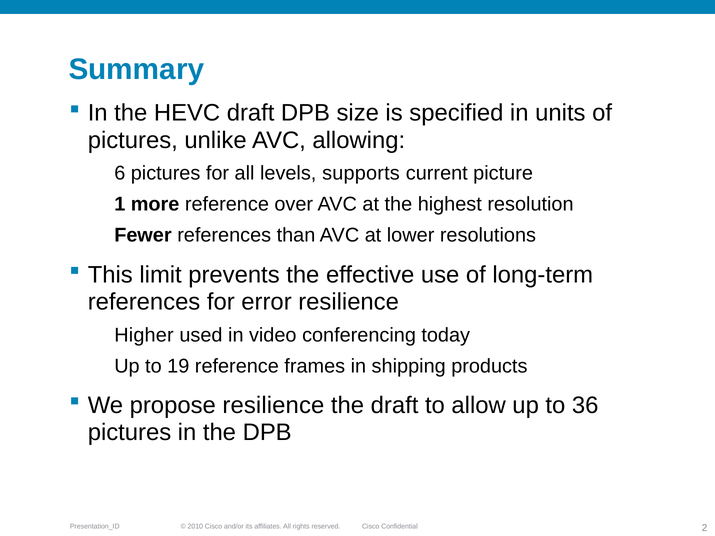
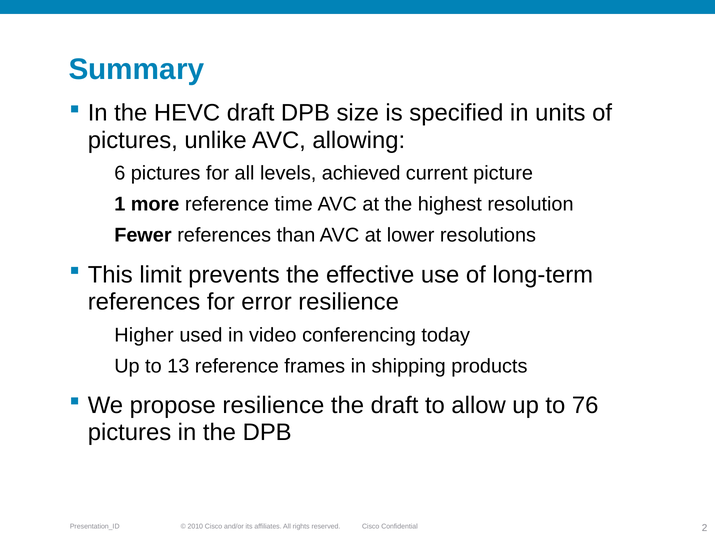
supports: supports -> achieved (361, 173)
over: over -> time (294, 205)
19: 19 -> 13 (178, 366)
36: 36 -> 76 (585, 405)
